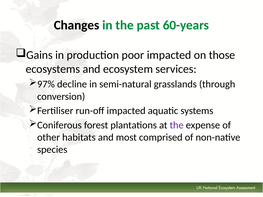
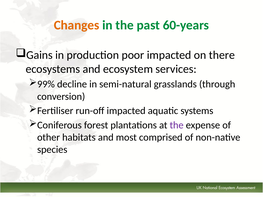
Changes colour: black -> orange (77, 25)
those: those -> there (222, 55)
97%: 97% -> 99% (46, 84)
